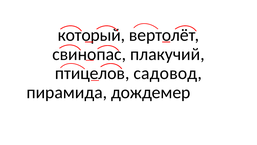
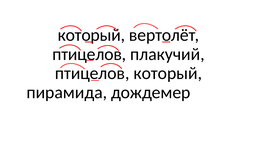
свинопас: свинопас -> птицелов (89, 54)
птицелов садовод: садовод -> который (168, 73)
